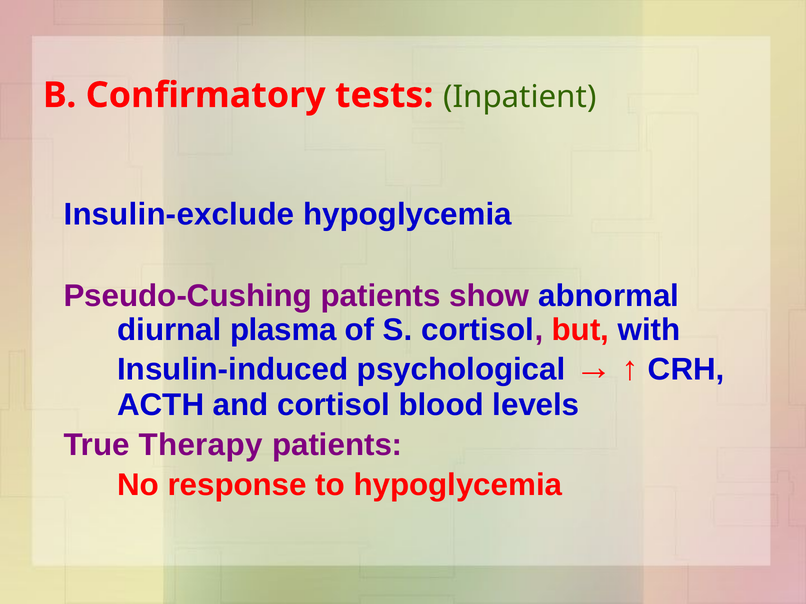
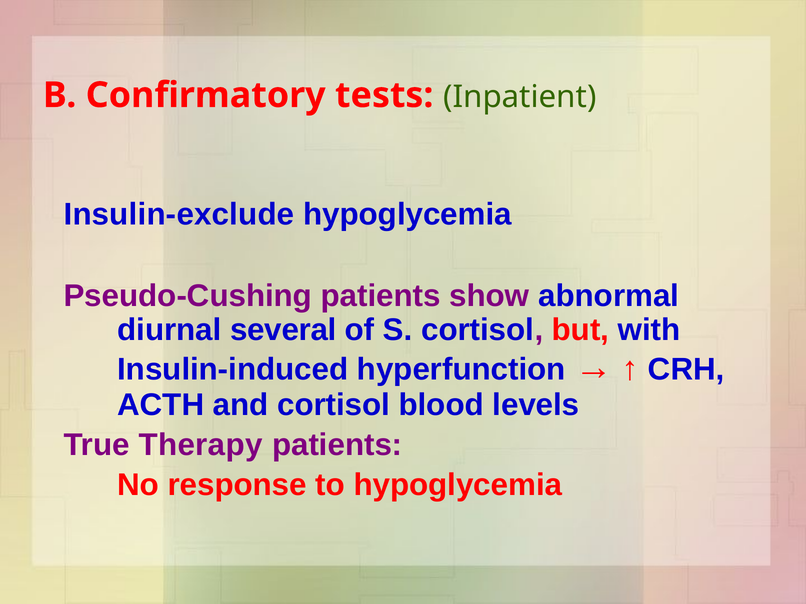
plasma: plasma -> several (283, 330)
psychological: psychological -> hyperfunction (461, 370)
